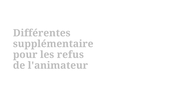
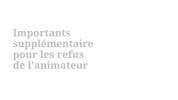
Différentes: Différentes -> Importants (42, 33)
